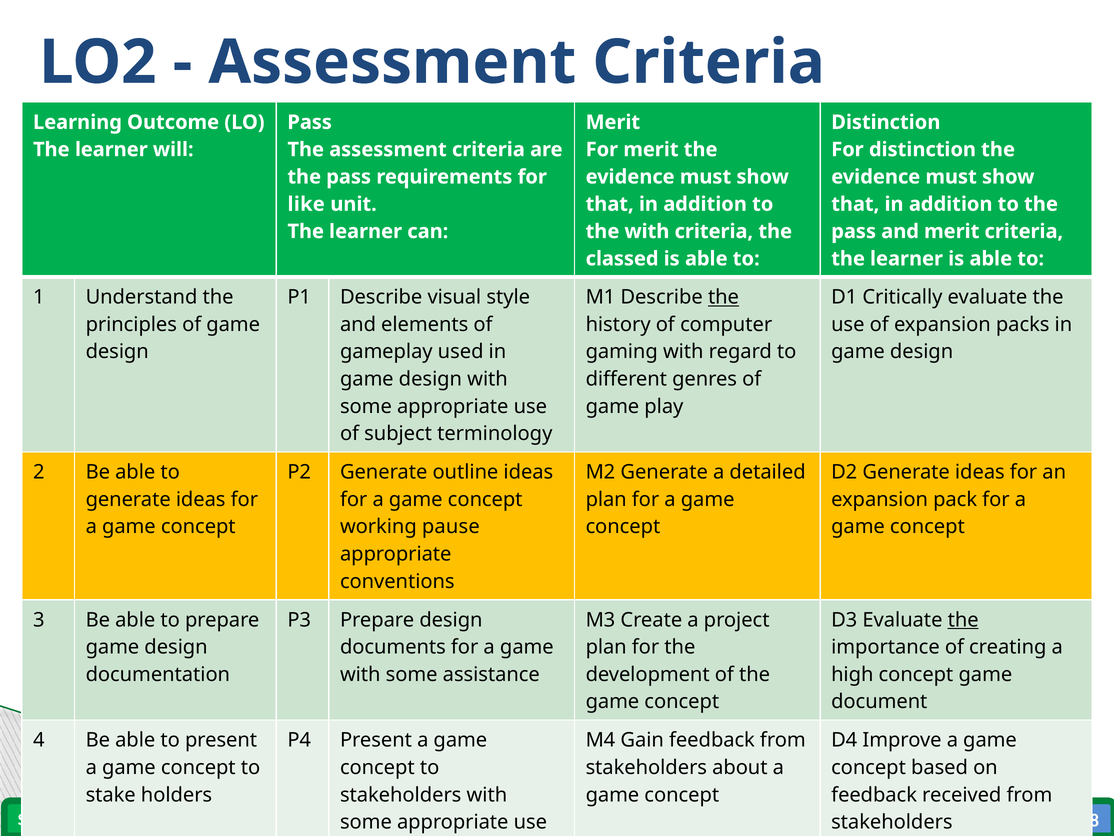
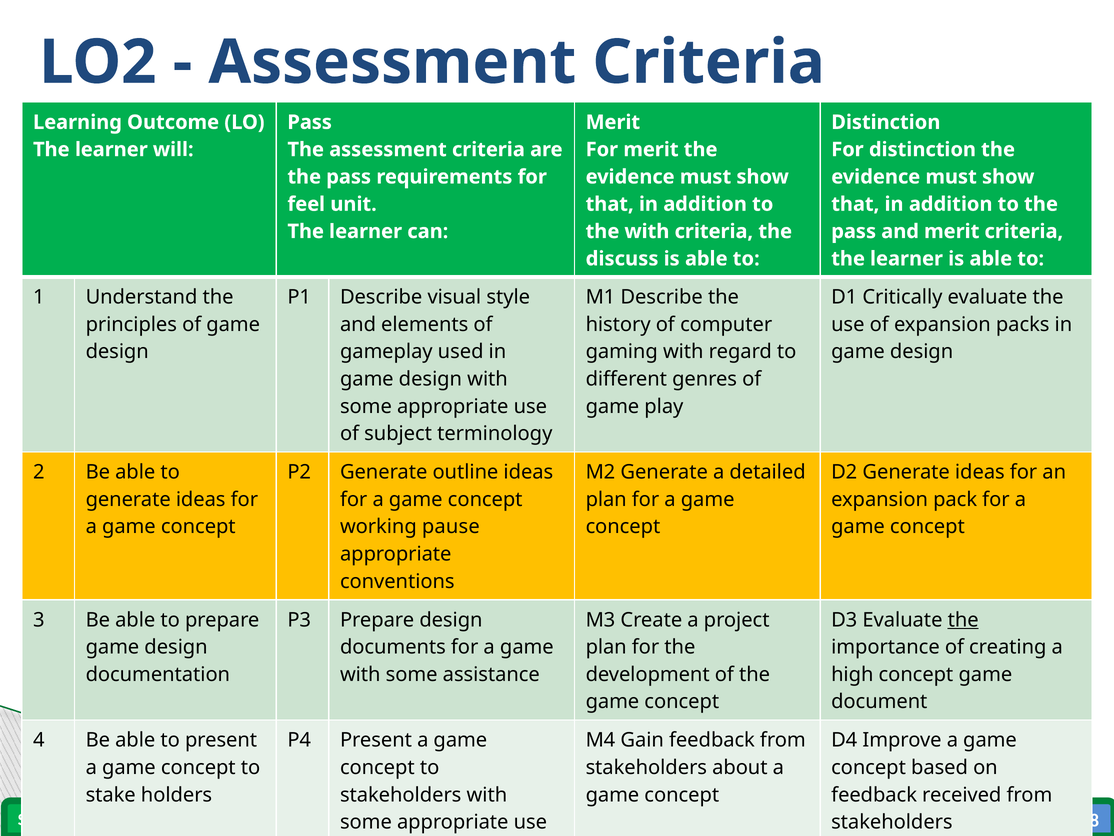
like: like -> feel (306, 204)
classed: classed -> discuss (622, 259)
the underline: present -> none (723, 297)
